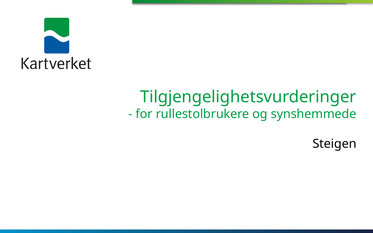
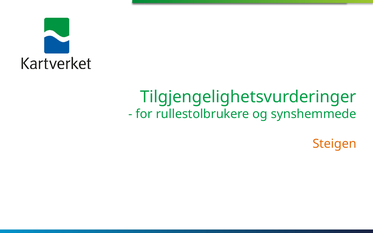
Steigen colour: black -> orange (335, 144)
